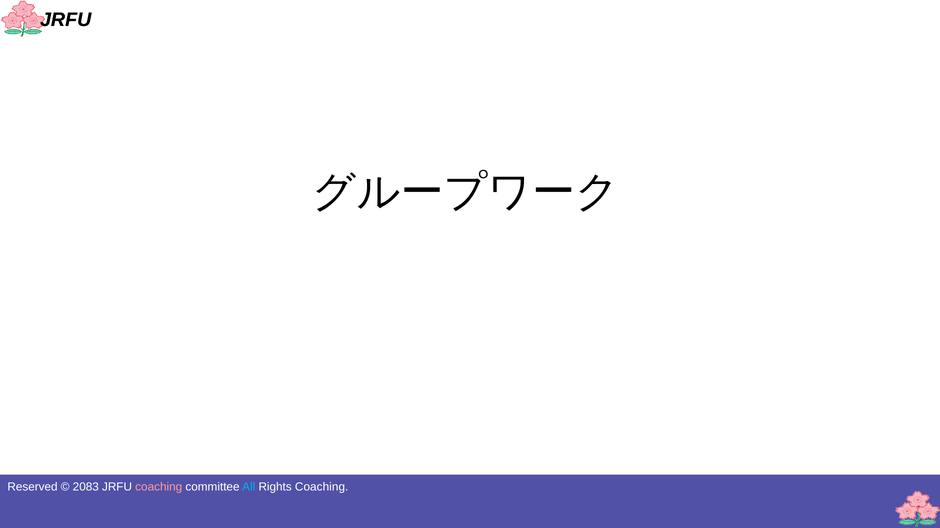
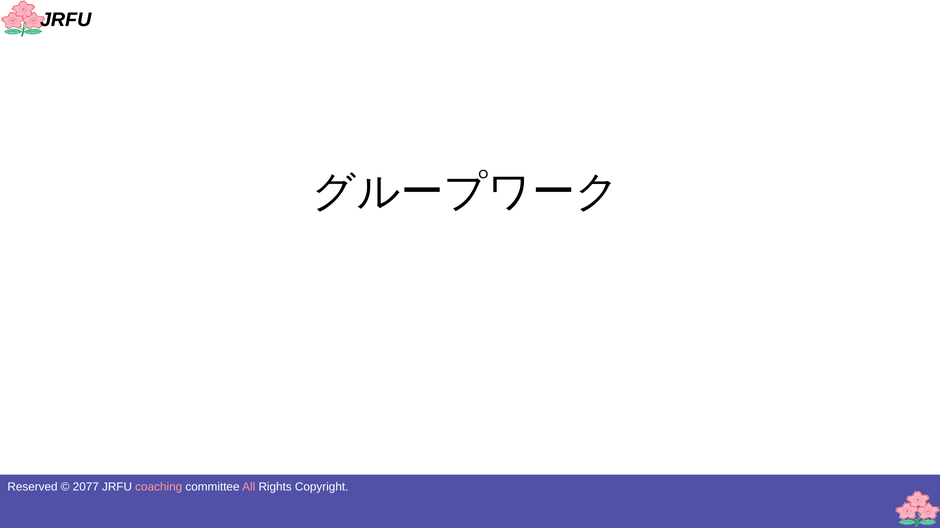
2083: 2083 -> 2077 (86, 488)
All colour: light blue -> pink (249, 488)
Rights Coaching: Coaching -> Copyright (322, 488)
